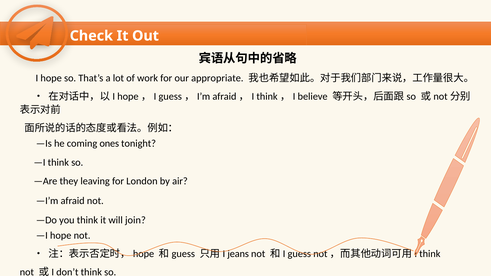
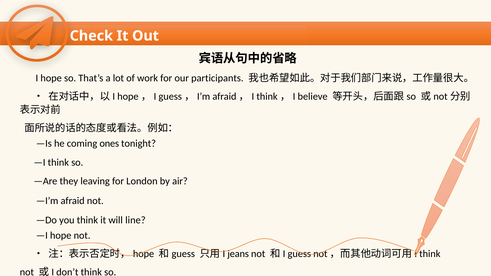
appropriate: appropriate -> participants (217, 78)
join: join -> line (135, 220)
